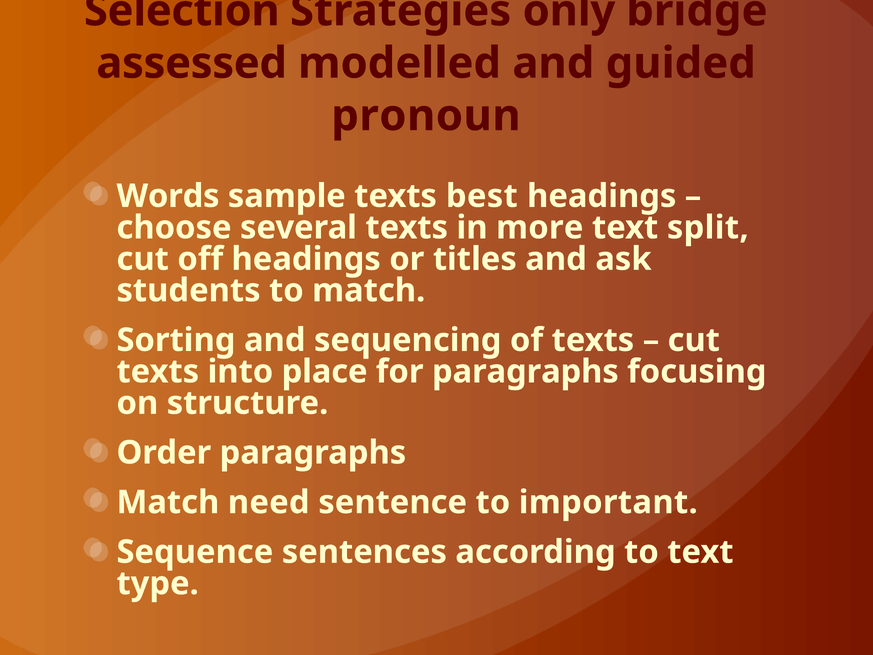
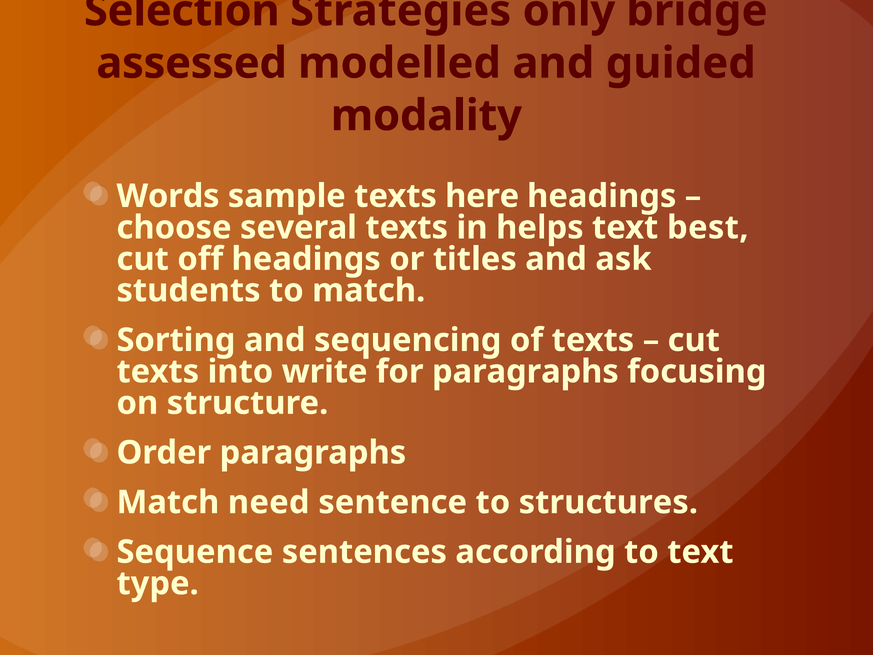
pronoun: pronoun -> modality (426, 116)
best: best -> here (482, 196)
more: more -> helps (540, 227)
split: split -> best (708, 227)
place: place -> write (325, 371)
important: important -> structures (608, 502)
